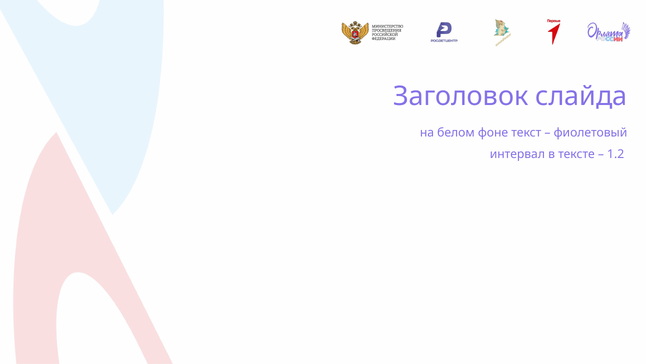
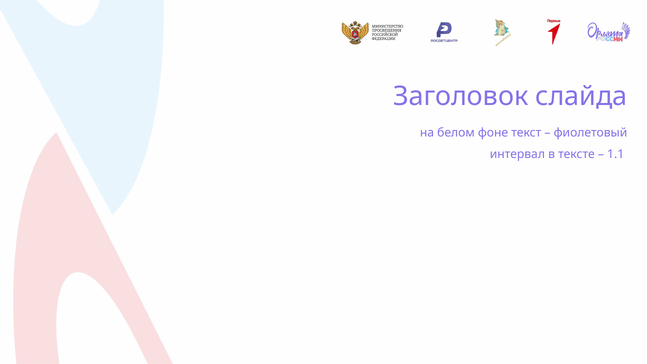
1.2: 1.2 -> 1.1 (616, 154)
